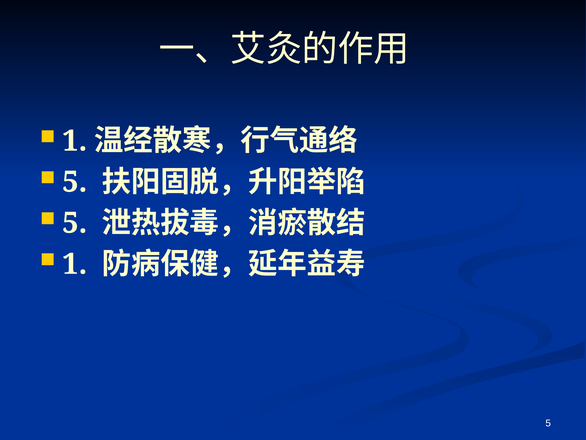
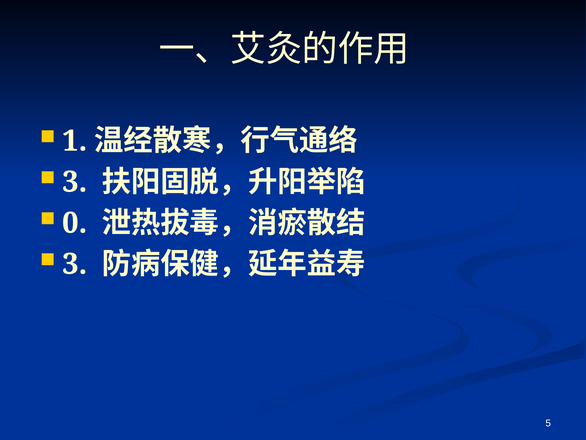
5: 5 -> 3 (75, 182)
5: 5 -> 0 (75, 223)
1: 1 -> 3 (75, 264)
